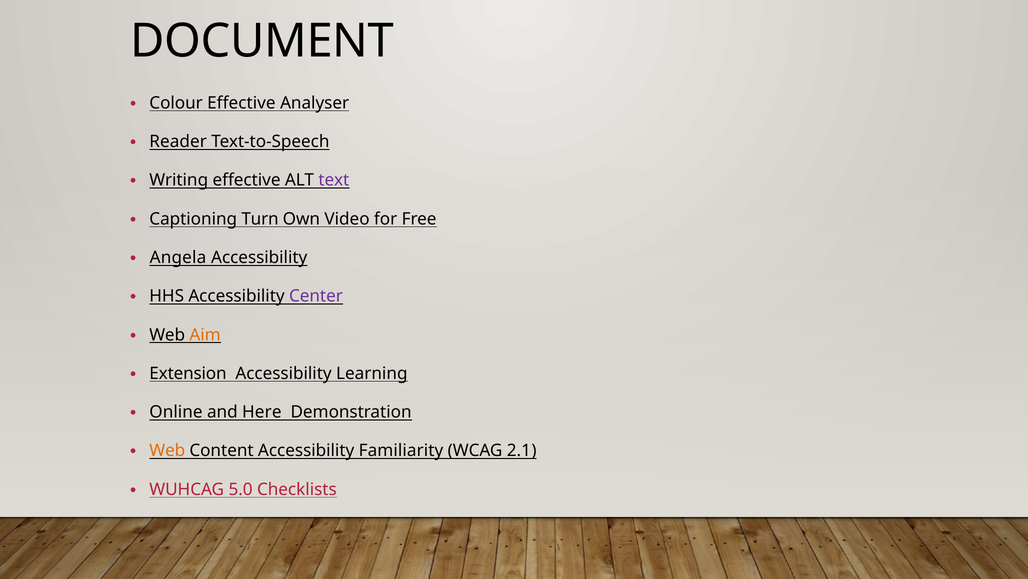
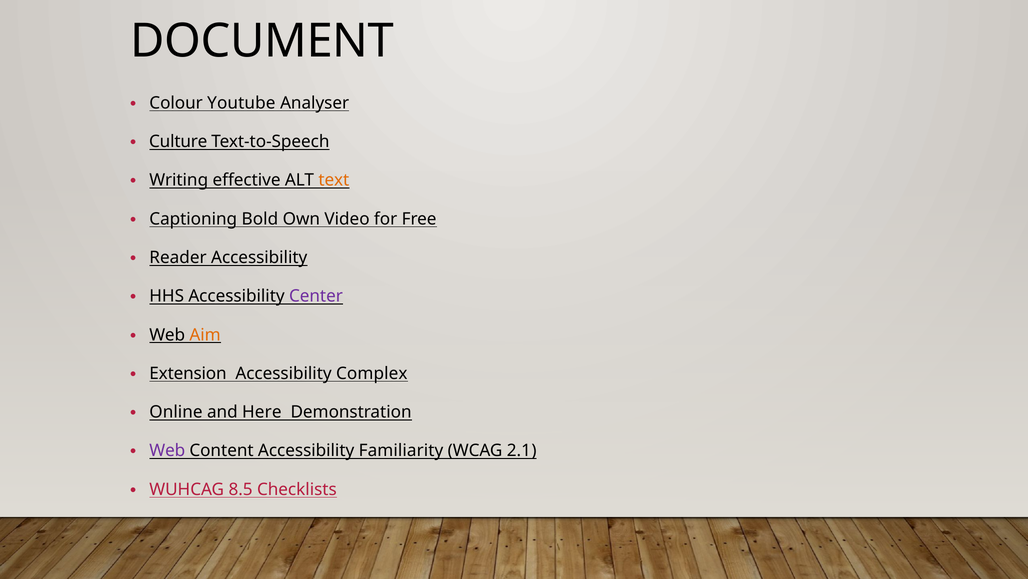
Colour Effective: Effective -> Youtube (241, 103)
Reader: Reader -> Culture (178, 141)
text colour: purple -> orange (334, 180)
Turn: Turn -> Bold (260, 219)
Angela: Angela -> Reader (178, 257)
Learning: Learning -> Complex (372, 373)
Web colour: orange -> purple (167, 450)
5.0: 5.0 -> 8.5 (241, 489)
